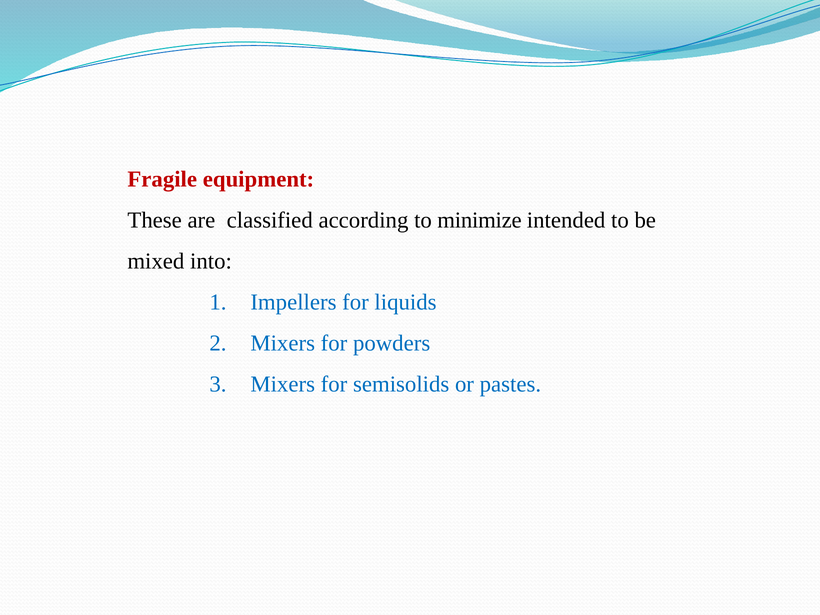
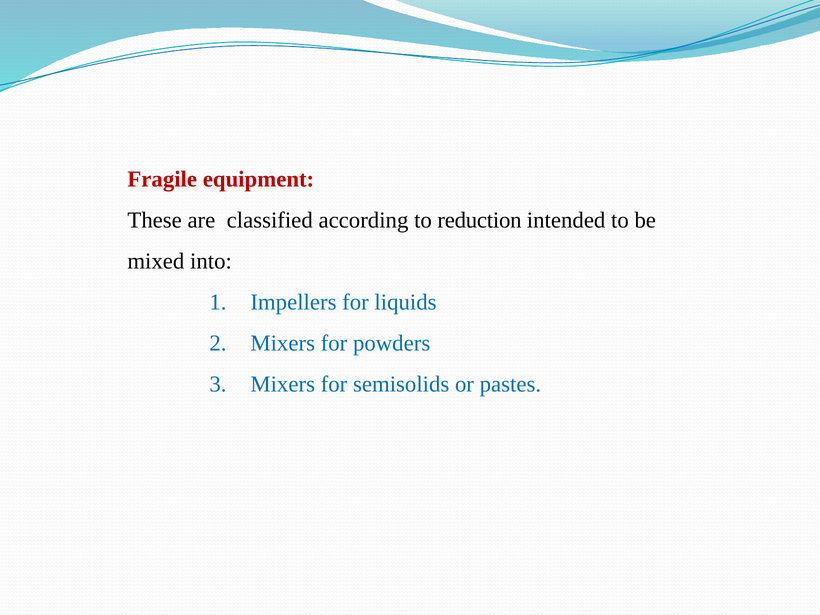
minimize: minimize -> reduction (479, 220)
